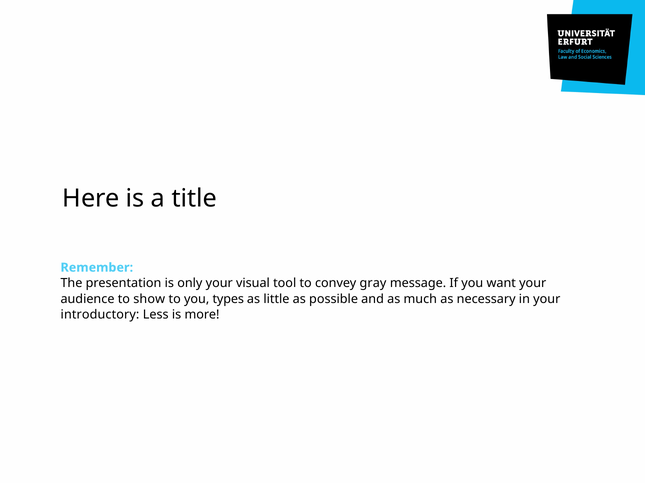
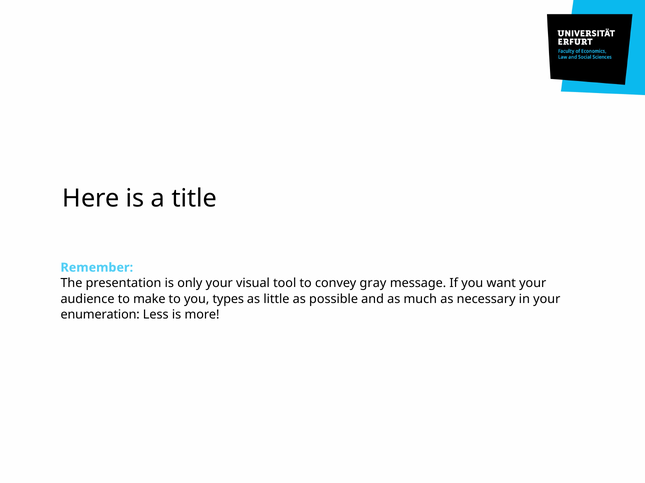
show: show -> make (149, 299)
introductory: introductory -> enumeration (100, 315)
